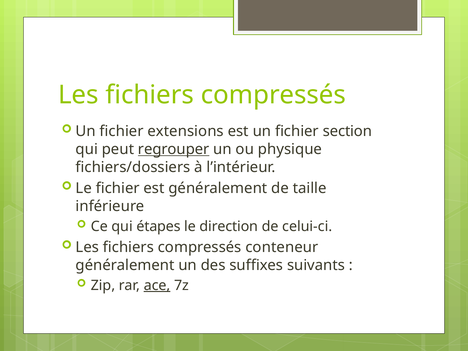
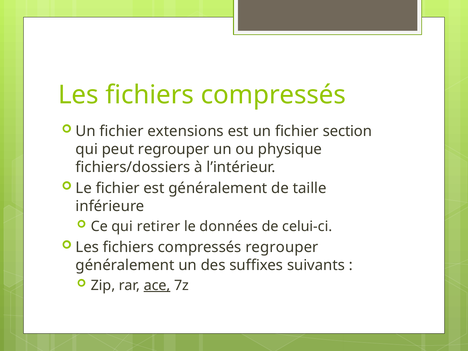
regrouper underline: present -> none (174, 149)
étapes: étapes -> retirer (158, 226)
direction: direction -> données (229, 226)
compressés conteneur: conteneur -> regrouper (282, 247)
